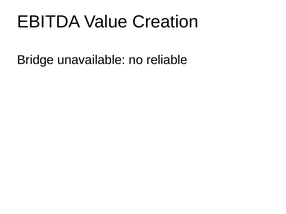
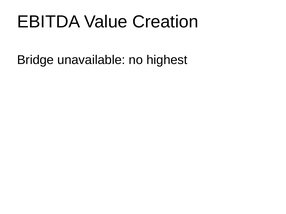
reliable: reliable -> highest (167, 60)
